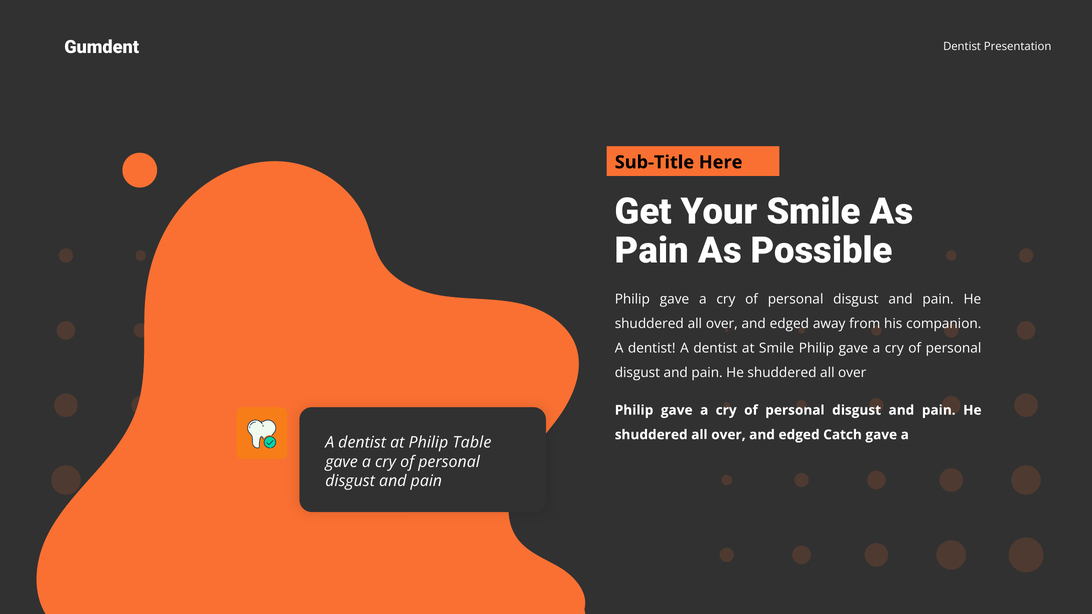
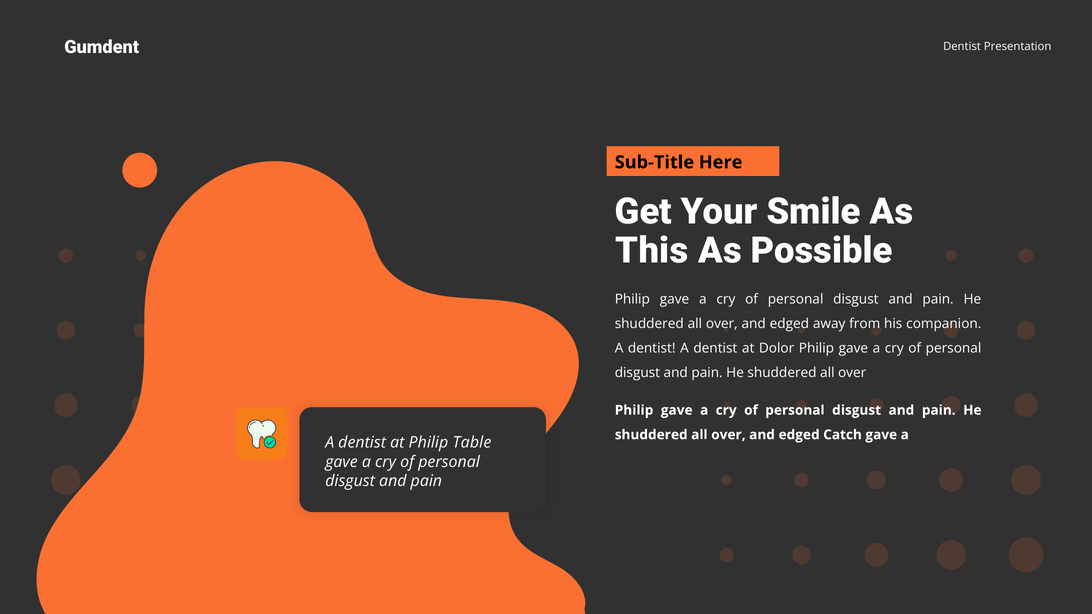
Pain: Pain -> This (652, 251)
at Smile: Smile -> Dolor (777, 348)
